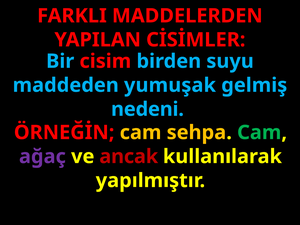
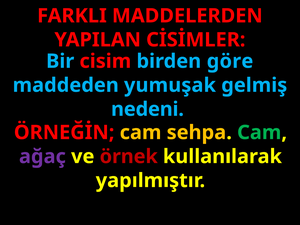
suyu: suyu -> göre (230, 61)
ancak: ancak -> örnek (129, 157)
